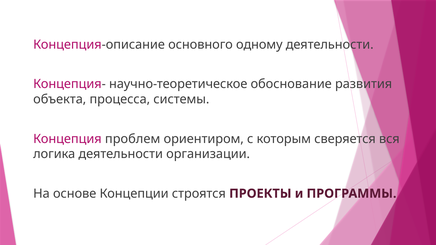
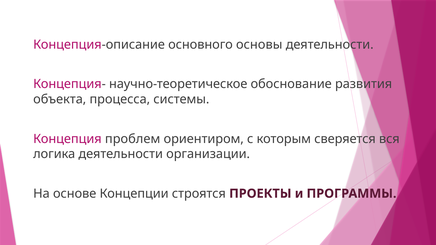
одному: одному -> основы (259, 45)
